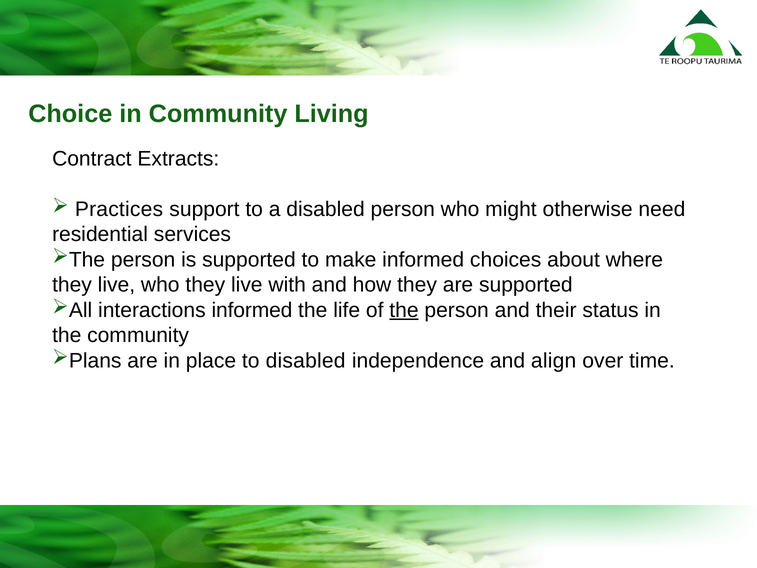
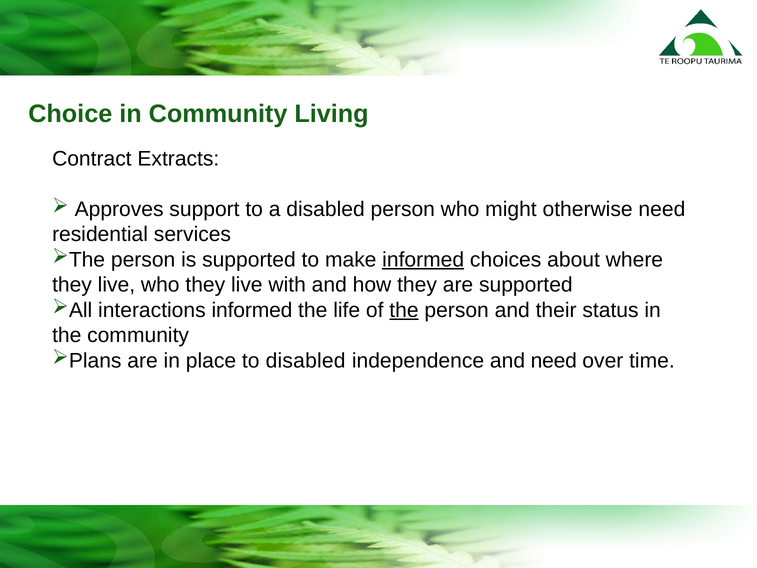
Practices: Practices -> Approves (119, 209)
informed underline: none -> present (423, 260)
and align: align -> need (554, 361)
